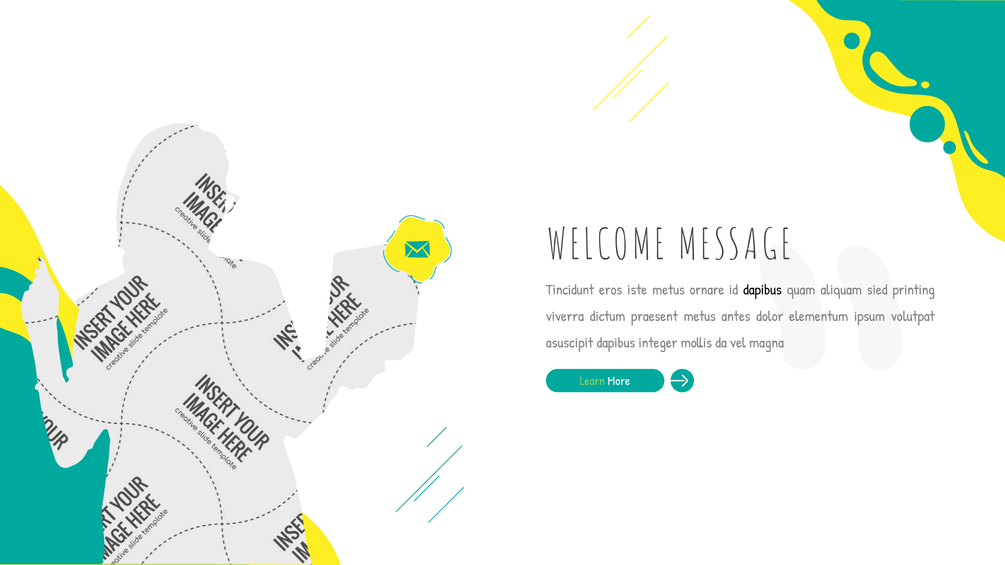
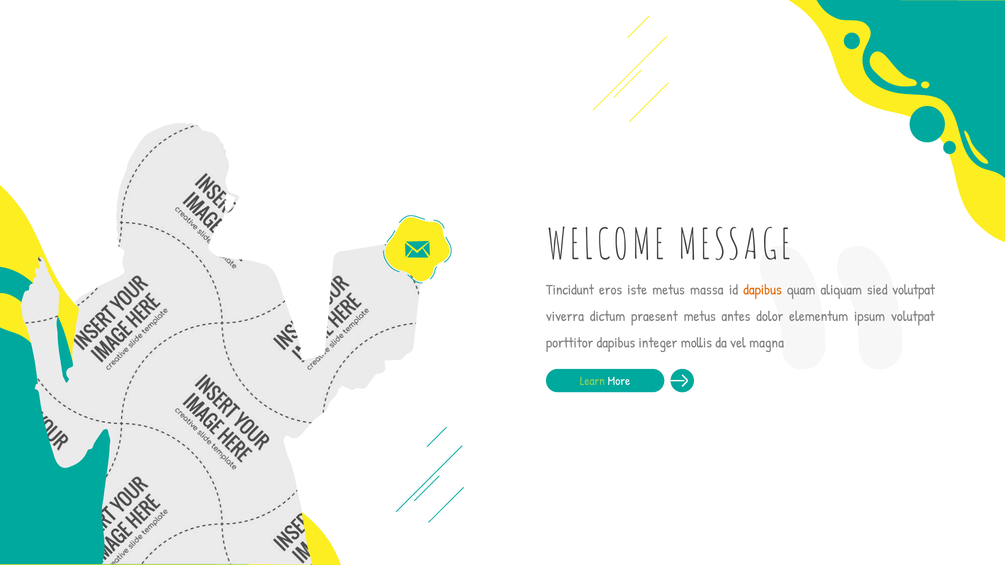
ornare: ornare -> massa (707, 290)
dapibus colour: black -> orange (762, 290)
sied printing: printing -> volutpat (914, 290)
asuscipit: asuscipit -> porttitor (570, 343)
